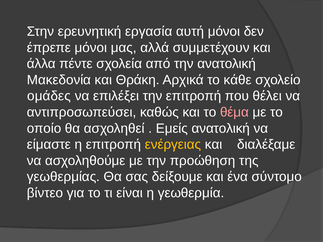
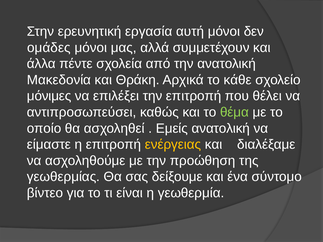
έπρεπε: έπρεπε -> ομάδες (49, 48)
ομάδες: ομάδες -> μόνιμες (49, 96)
θέμα colour: pink -> light green (234, 112)
